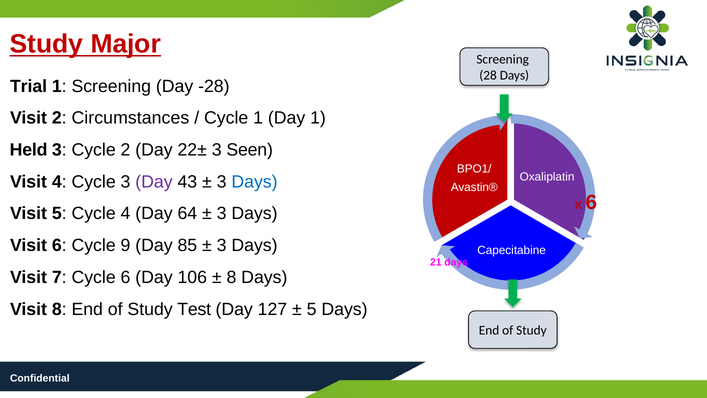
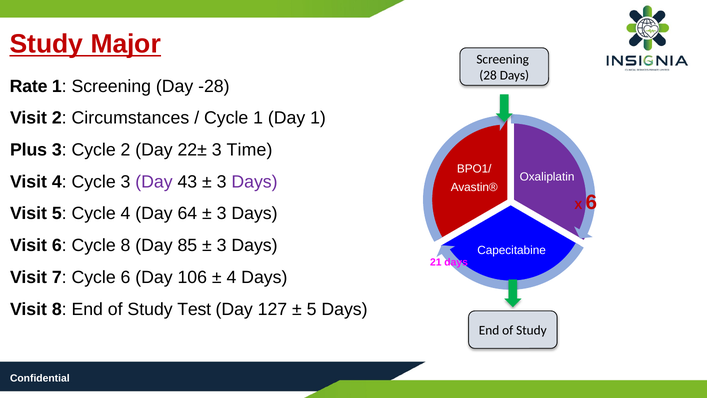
Trial: Trial -> Rate (29, 86)
Held: Held -> Plus (29, 150)
Seen: Seen -> Time (250, 150)
Days colour: blue -> purple (254, 182)
Cycle 9: 9 -> 8 (125, 245)
8: 8 -> 4 (231, 277)
